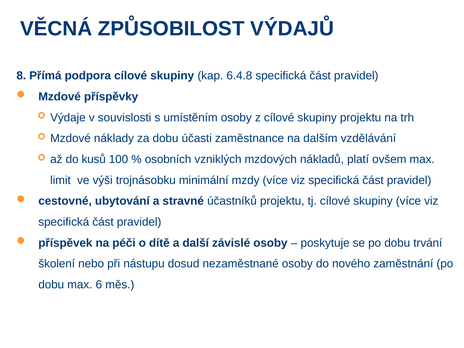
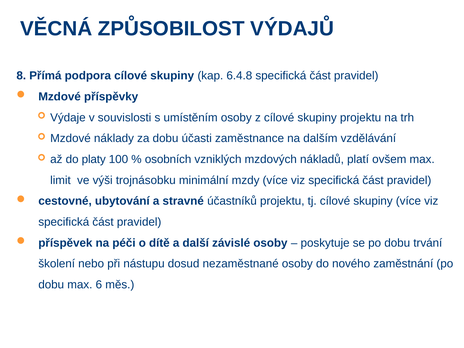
kusů: kusů -> platy (94, 159)
